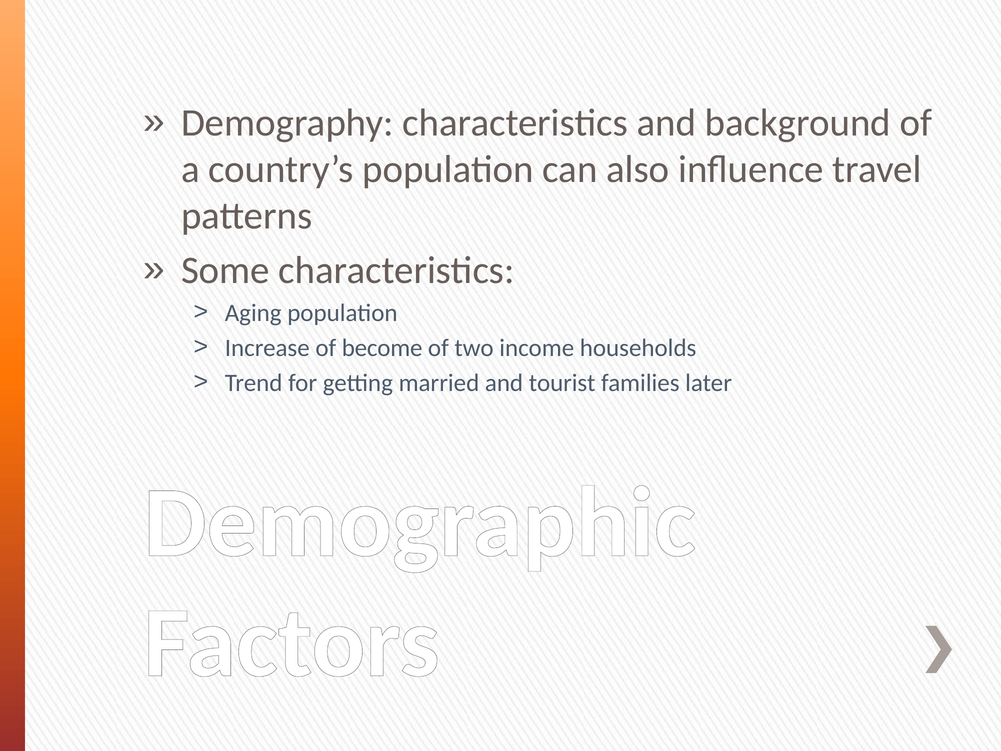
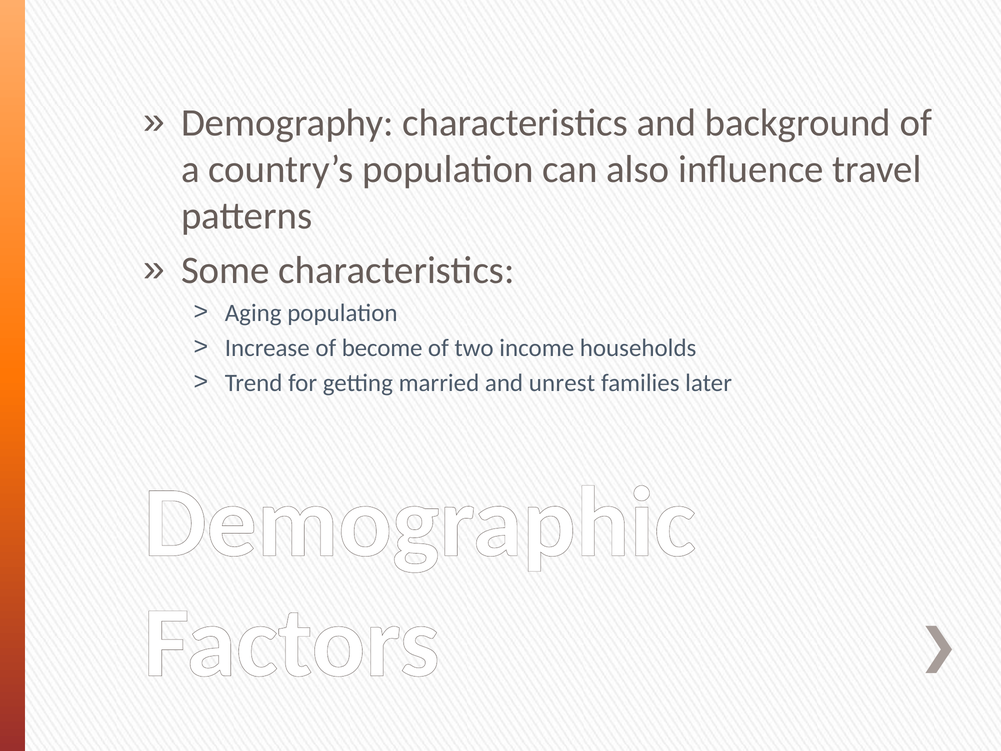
tourist: tourist -> unrest (562, 383)
